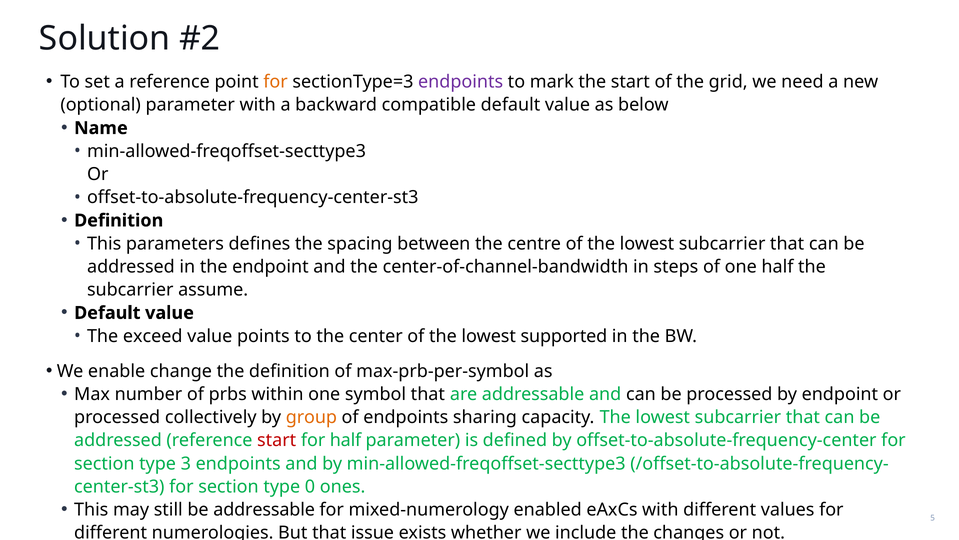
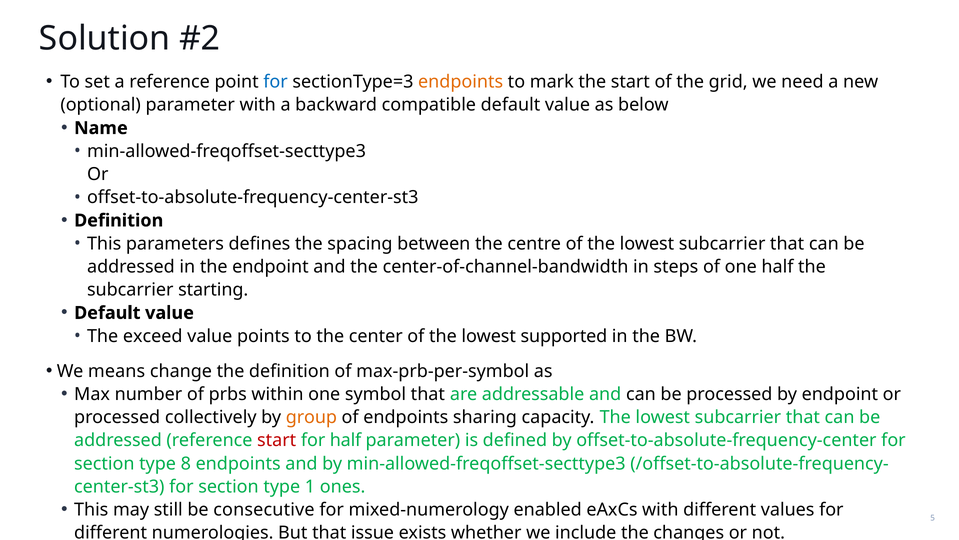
for colour: orange -> blue (276, 82)
endpoints colour: purple -> orange (461, 82)
assume: assume -> starting (213, 290)
enable: enable -> means (117, 371)
3: 3 -> 8 (186, 463)
0: 0 -> 1 (310, 486)
be addressable: addressable -> consecutive (264, 509)
